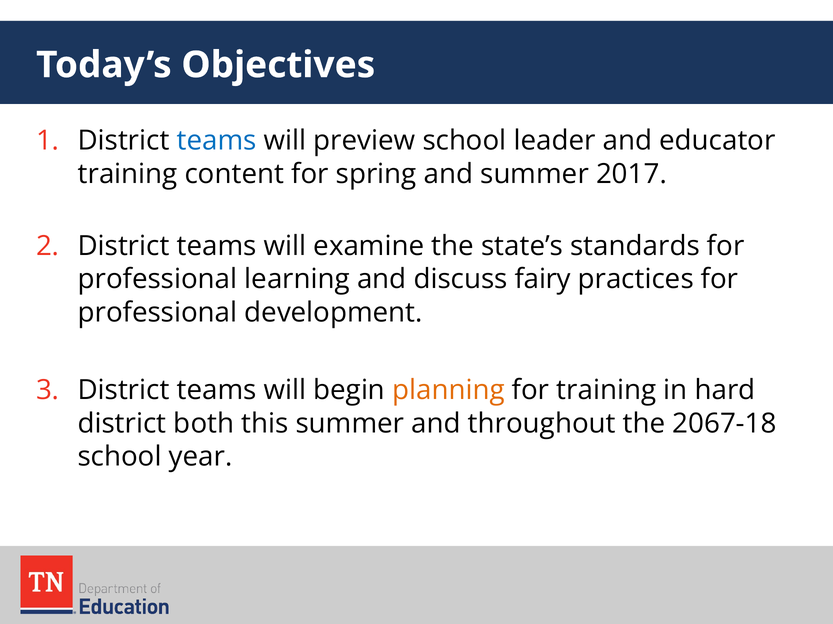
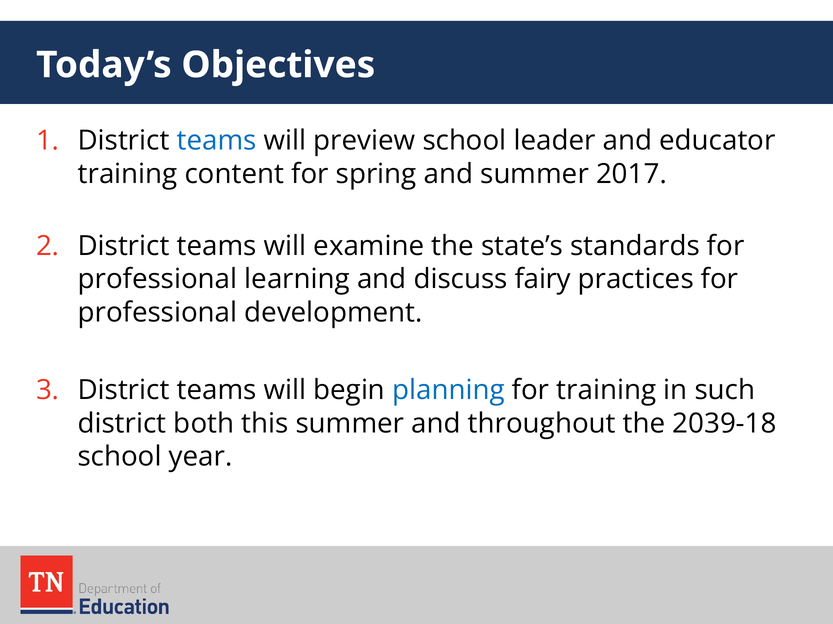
planning colour: orange -> blue (448, 391)
hard: hard -> such (725, 391)
2067-18: 2067-18 -> 2039-18 (725, 424)
